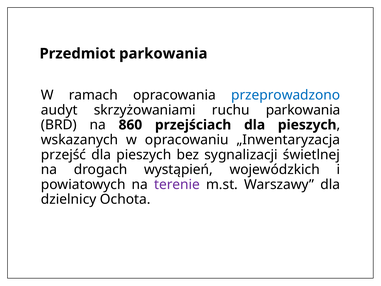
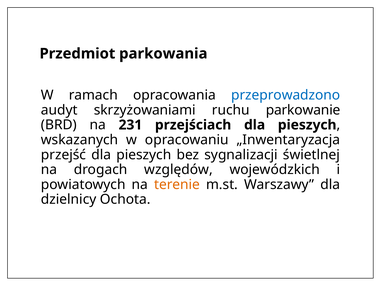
ruchu parkowania: parkowania -> parkowanie (303, 110)
860: 860 -> 231 (130, 125)
wystąpień: wystąpień -> względów (178, 169)
terenie colour: purple -> orange (177, 184)
